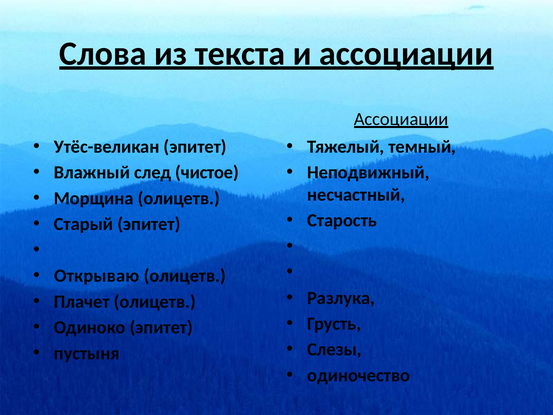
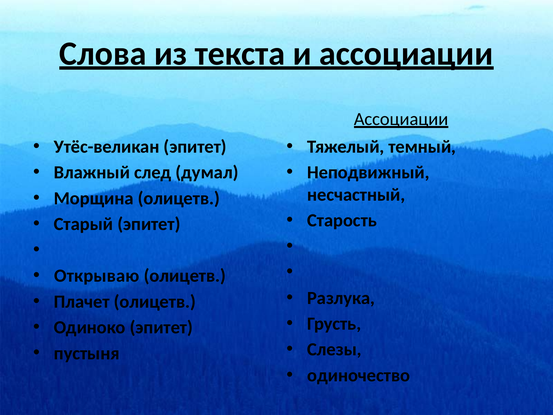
чистое: чистое -> думал (207, 172)
